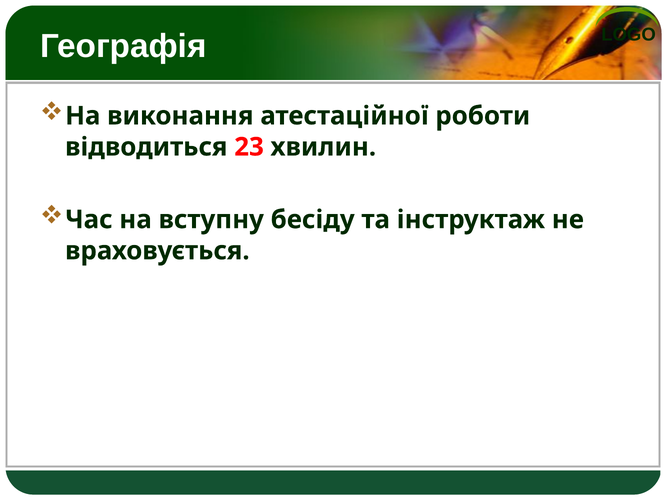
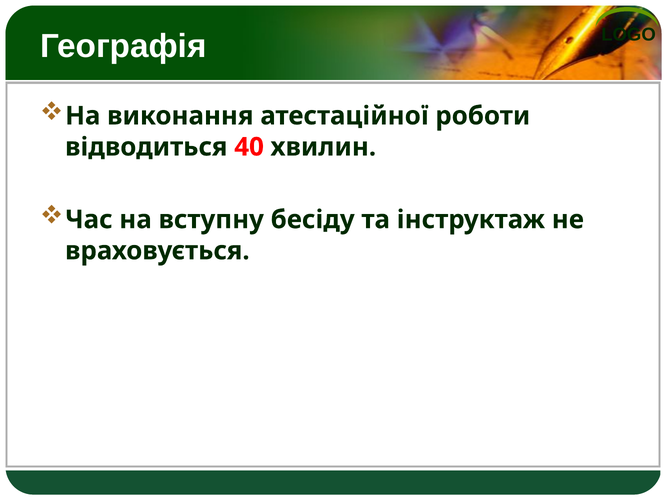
23: 23 -> 40 (249, 147)
